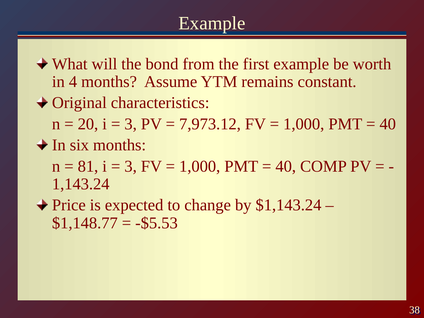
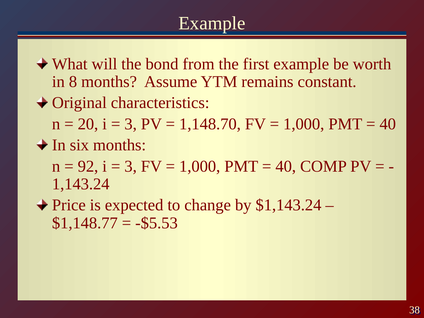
4: 4 -> 8 (73, 82)
7,973.12: 7,973.12 -> 1,148.70 (210, 124)
81: 81 -> 92 (88, 166)
